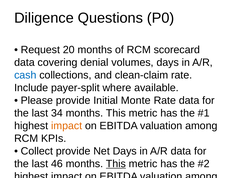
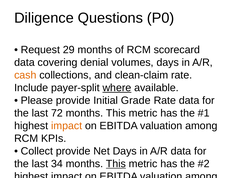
20: 20 -> 29 (69, 50)
cash colour: blue -> orange (25, 75)
where underline: none -> present (117, 88)
Monte: Monte -> Grade (136, 100)
34: 34 -> 72 (57, 113)
46: 46 -> 34 (57, 163)
